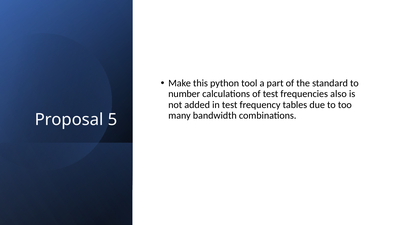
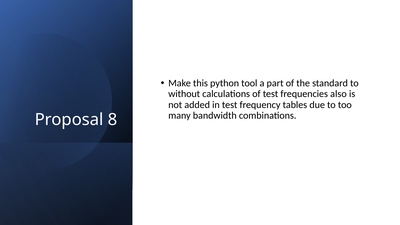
number: number -> without (184, 94)
5: 5 -> 8 (113, 120)
